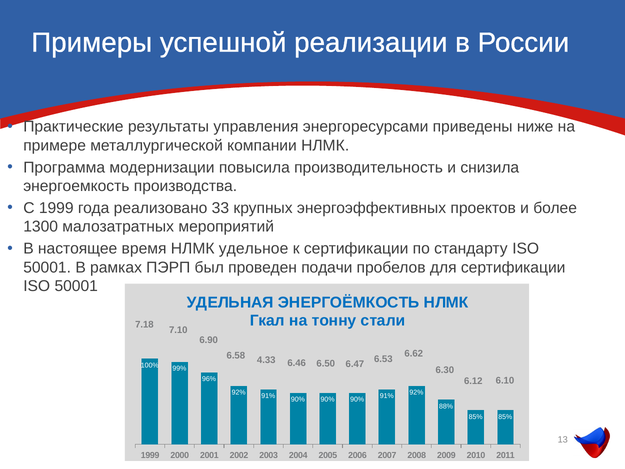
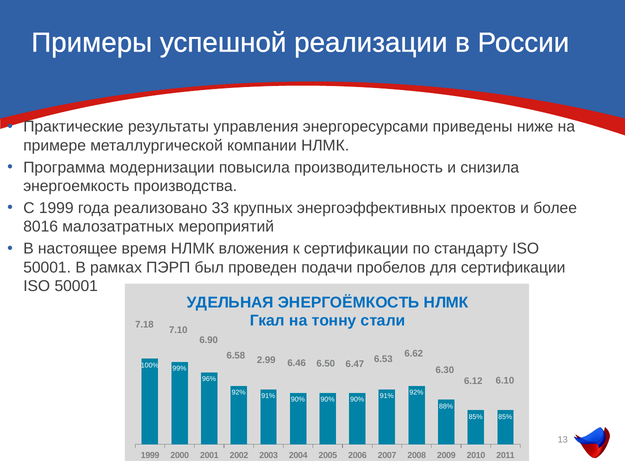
1300: 1300 -> 8016 (41, 227)
удельное: удельное -> вложения (254, 249)
4.33: 4.33 -> 2.99 (266, 360)
